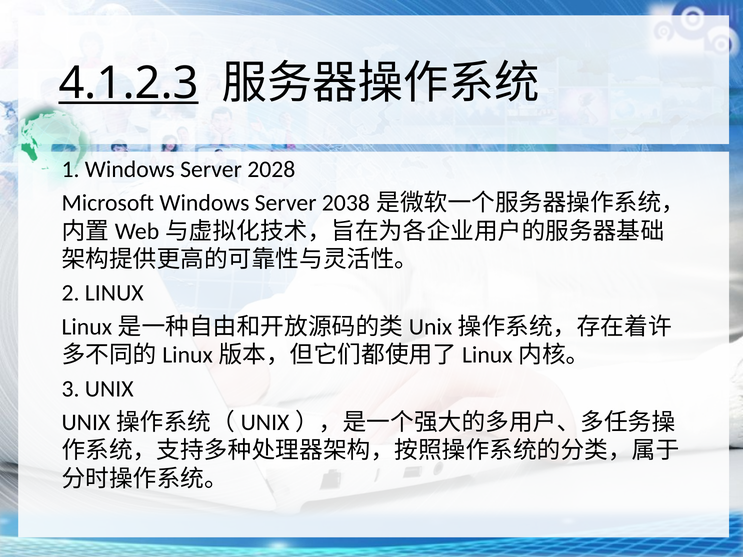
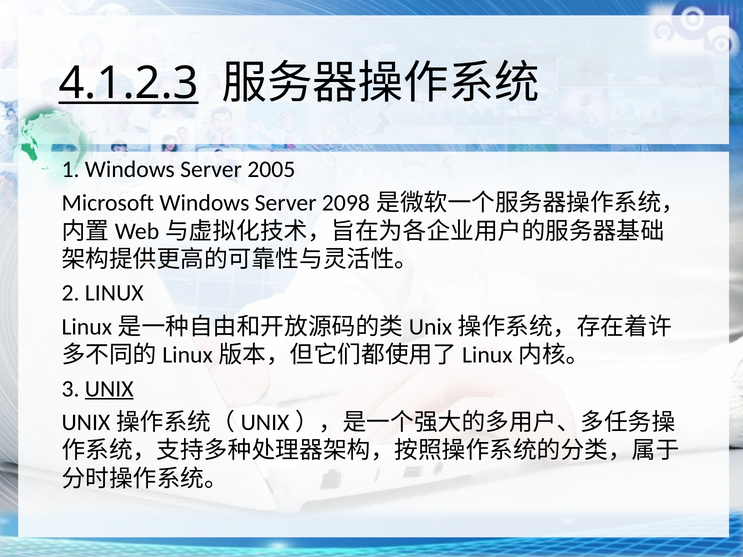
2028: 2028 -> 2005 (271, 169)
2038: 2038 -> 2098 (346, 203)
UNIX underline: none -> present (109, 389)
